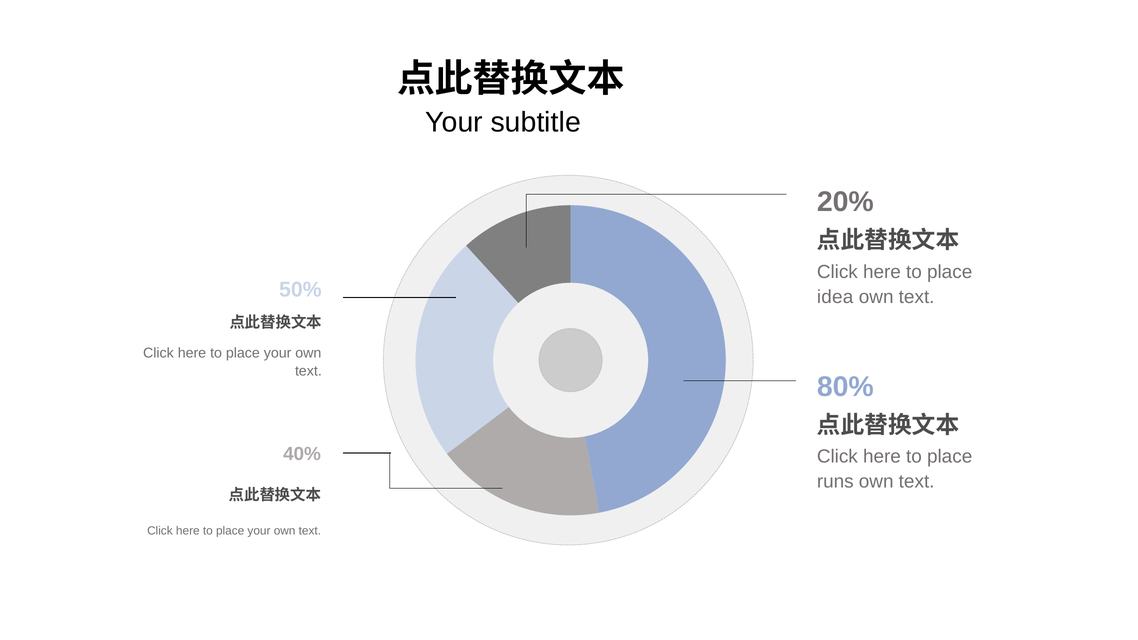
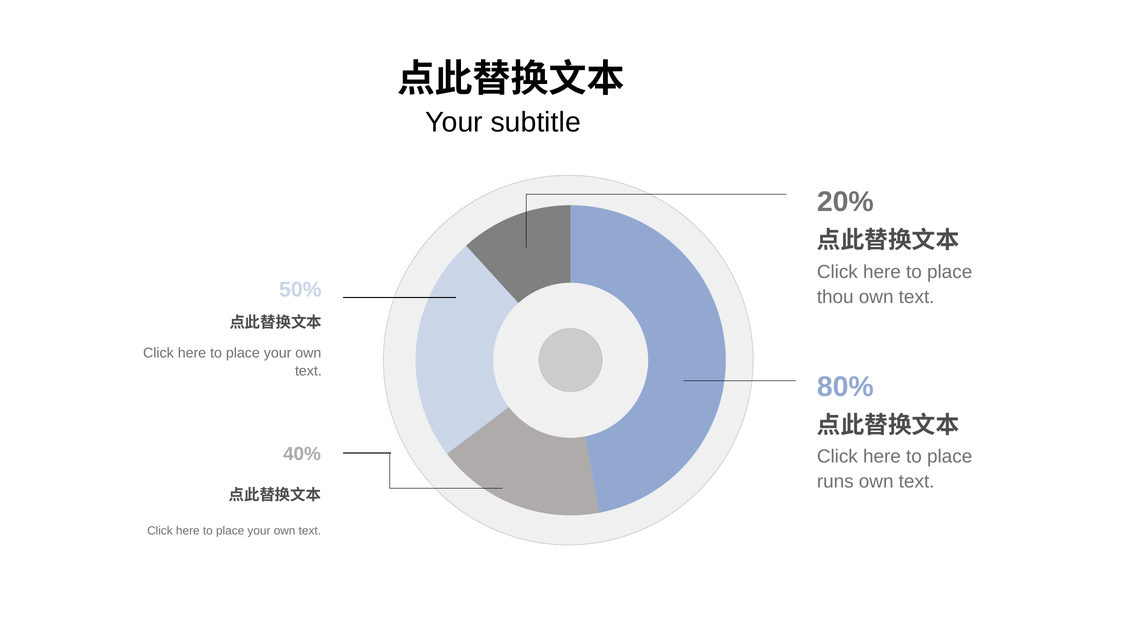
idea: idea -> thou (835, 297)
